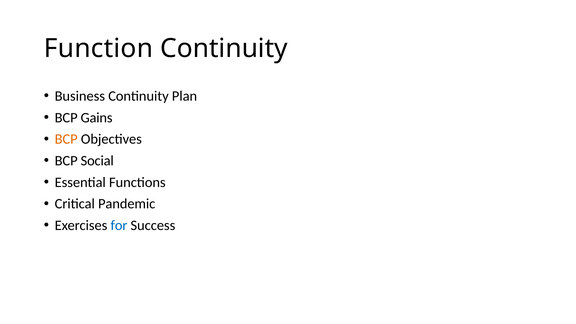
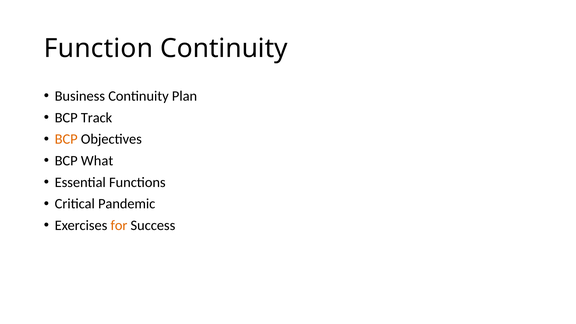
Gains: Gains -> Track (97, 118)
Social: Social -> What (97, 161)
for colour: blue -> orange (119, 225)
